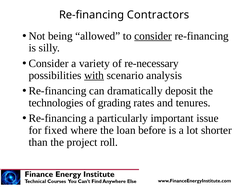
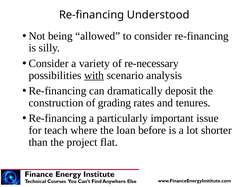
Contractors: Contractors -> Understood (158, 15)
consider underline: present -> none (153, 36)
technologies: technologies -> construction (56, 103)
fixed: fixed -> teach (56, 130)
roll: roll -> flat (109, 142)
